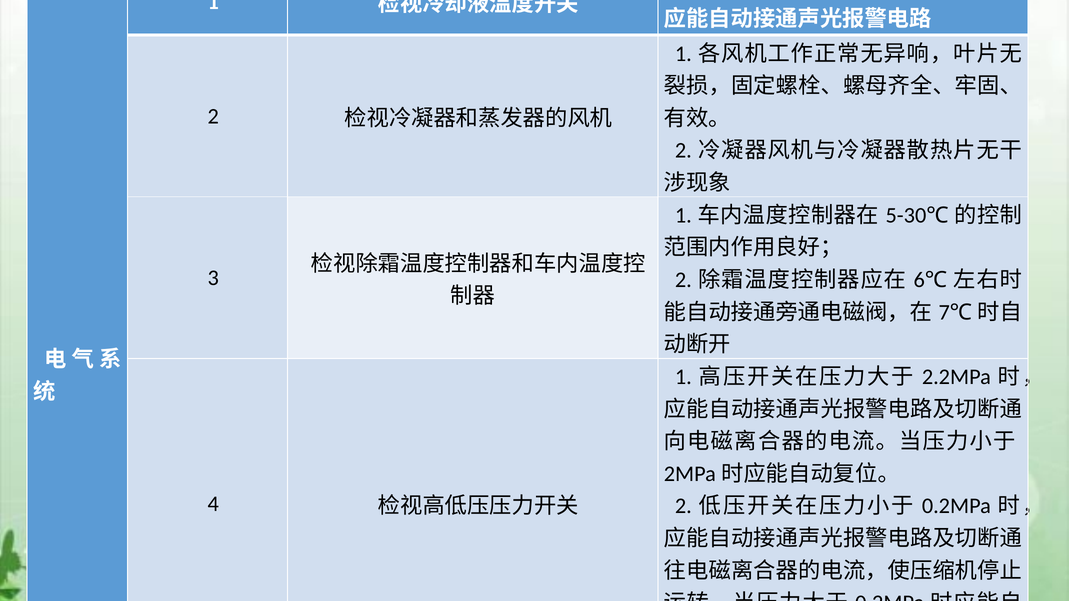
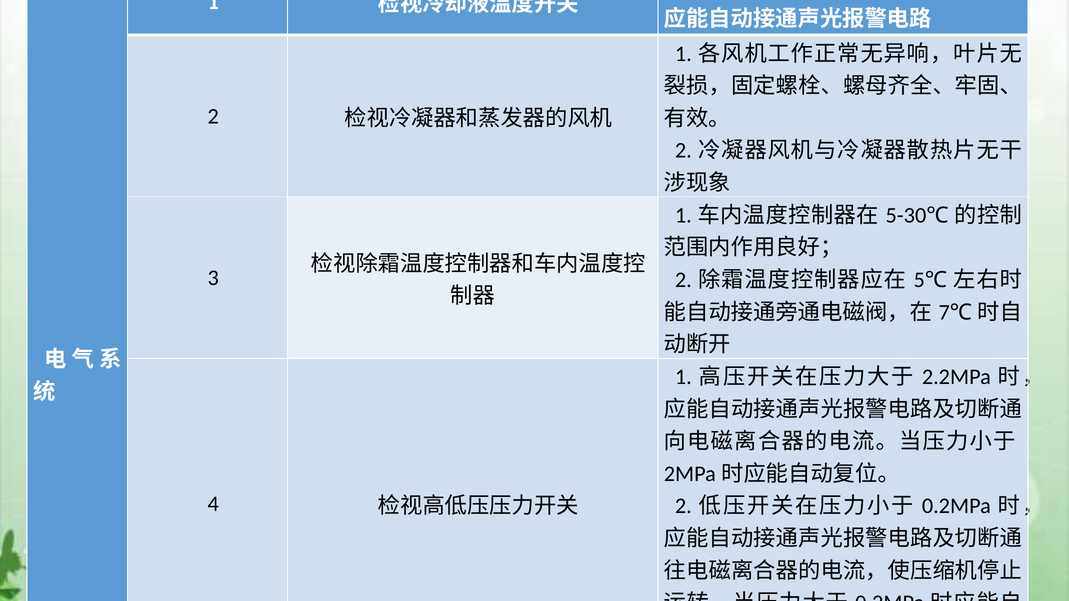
6: 6 -> 5 (919, 280)
